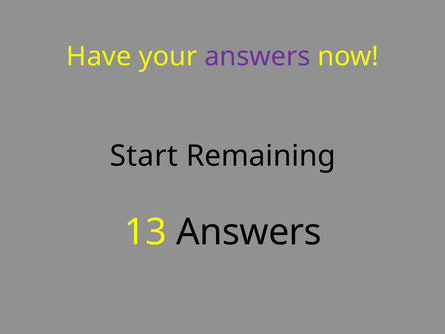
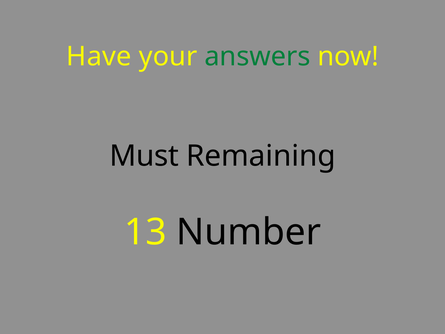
answers colour: purple -> green (257, 56)
Start: Start -> Must (144, 156)
13 Answers: Answers -> Number (249, 232)
